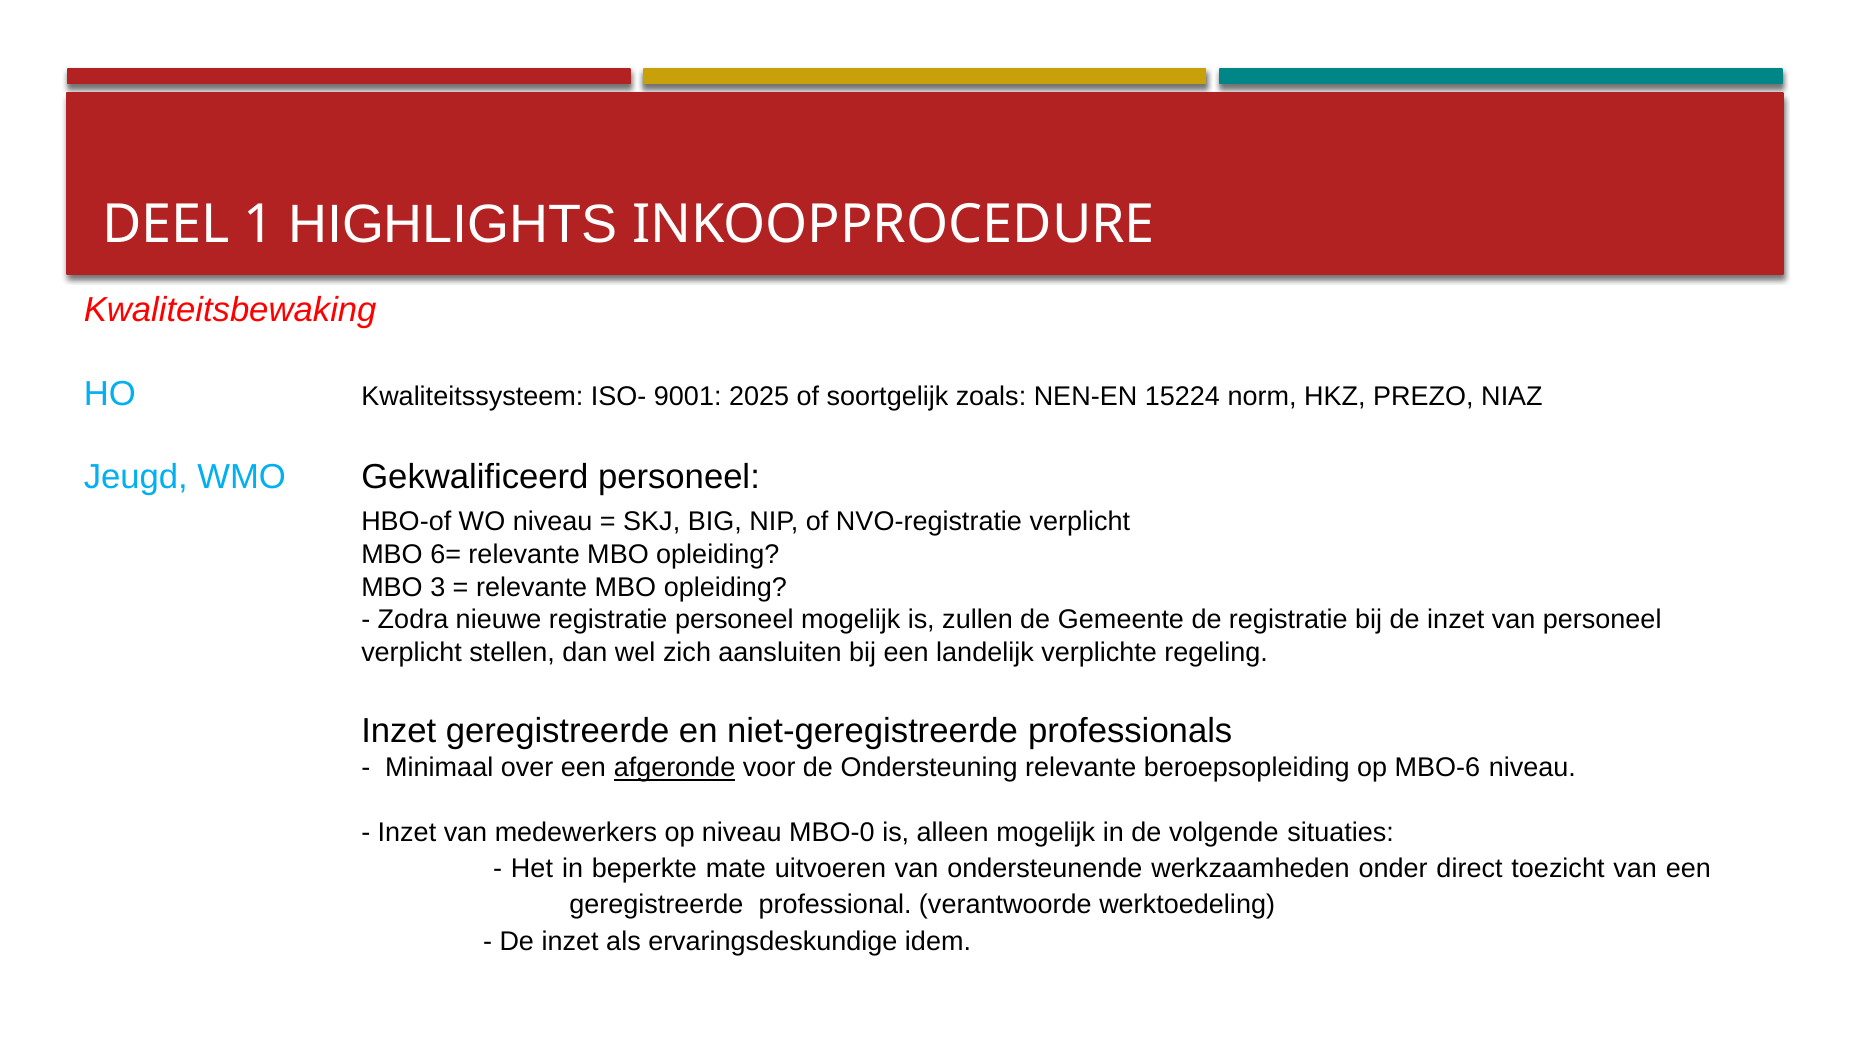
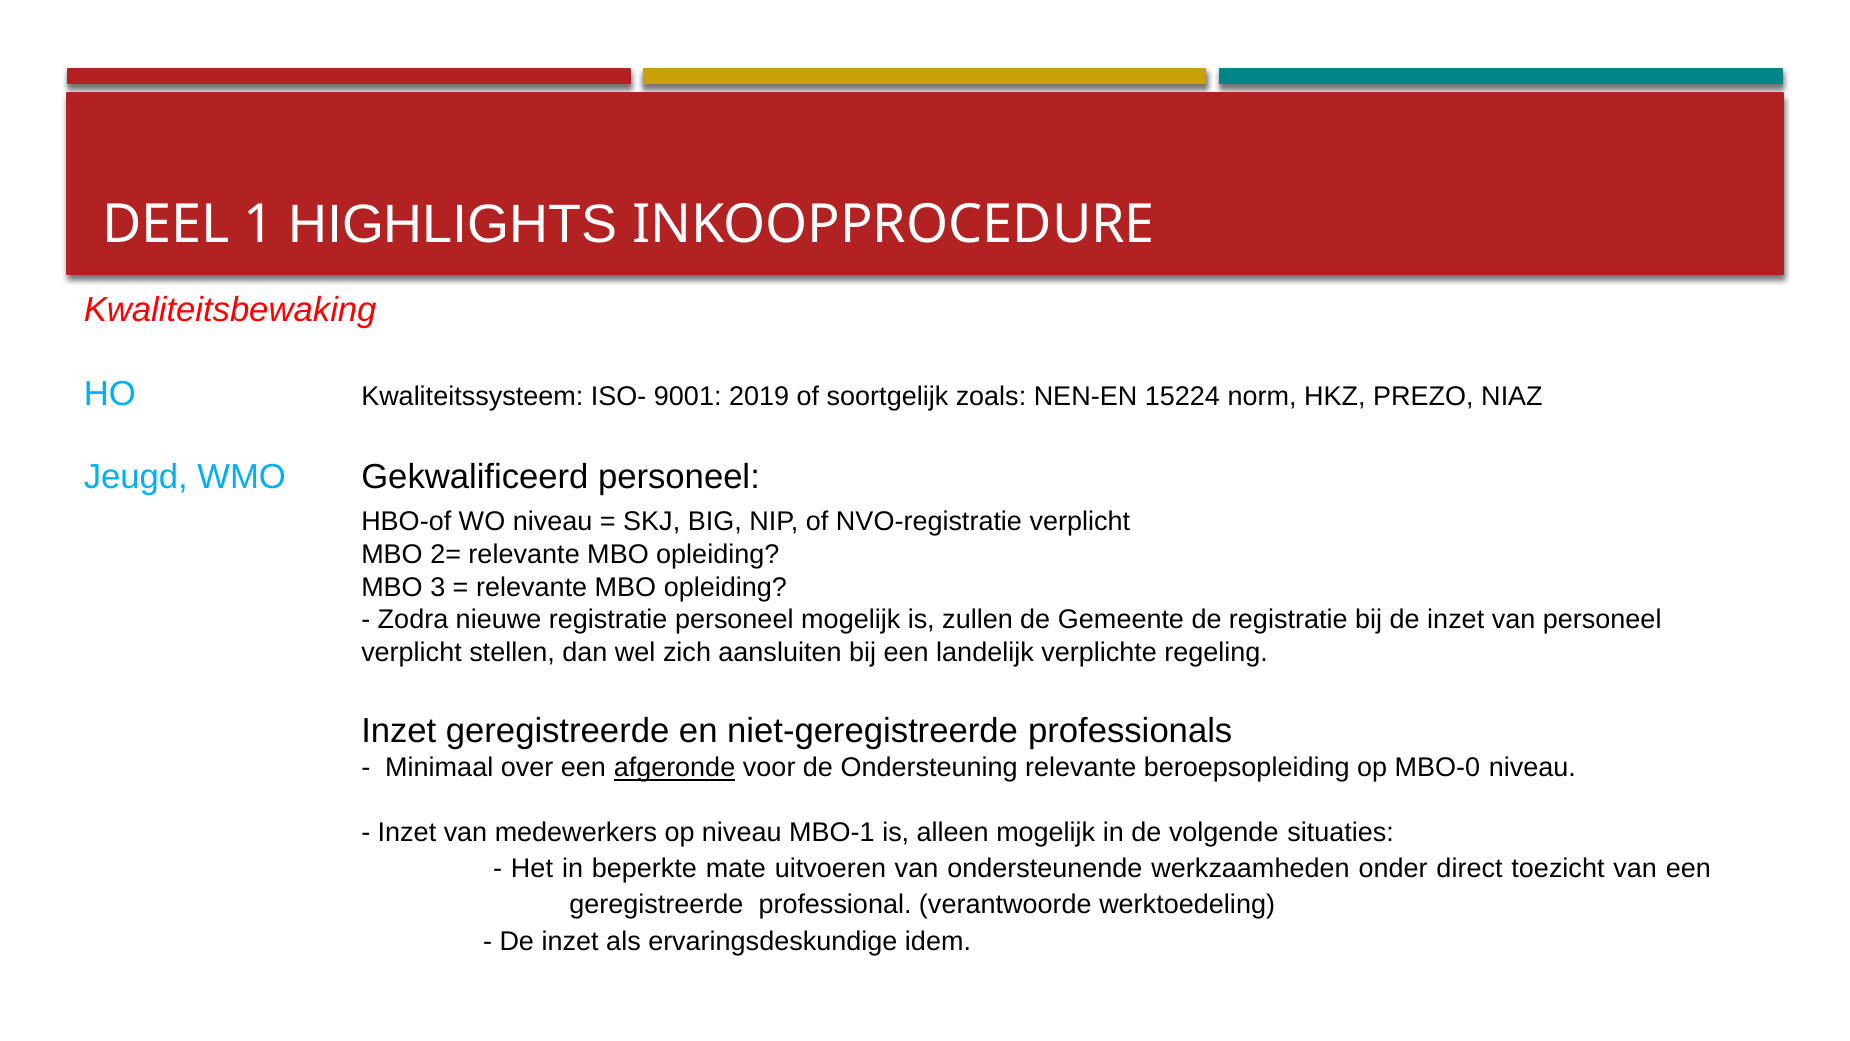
2025: 2025 -> 2019 (759, 396)
6=: 6= -> 2= (446, 555)
MBO-6: MBO-6 -> MBO-0 (1437, 768)
MBO-0: MBO-0 -> MBO-1 (832, 832)
